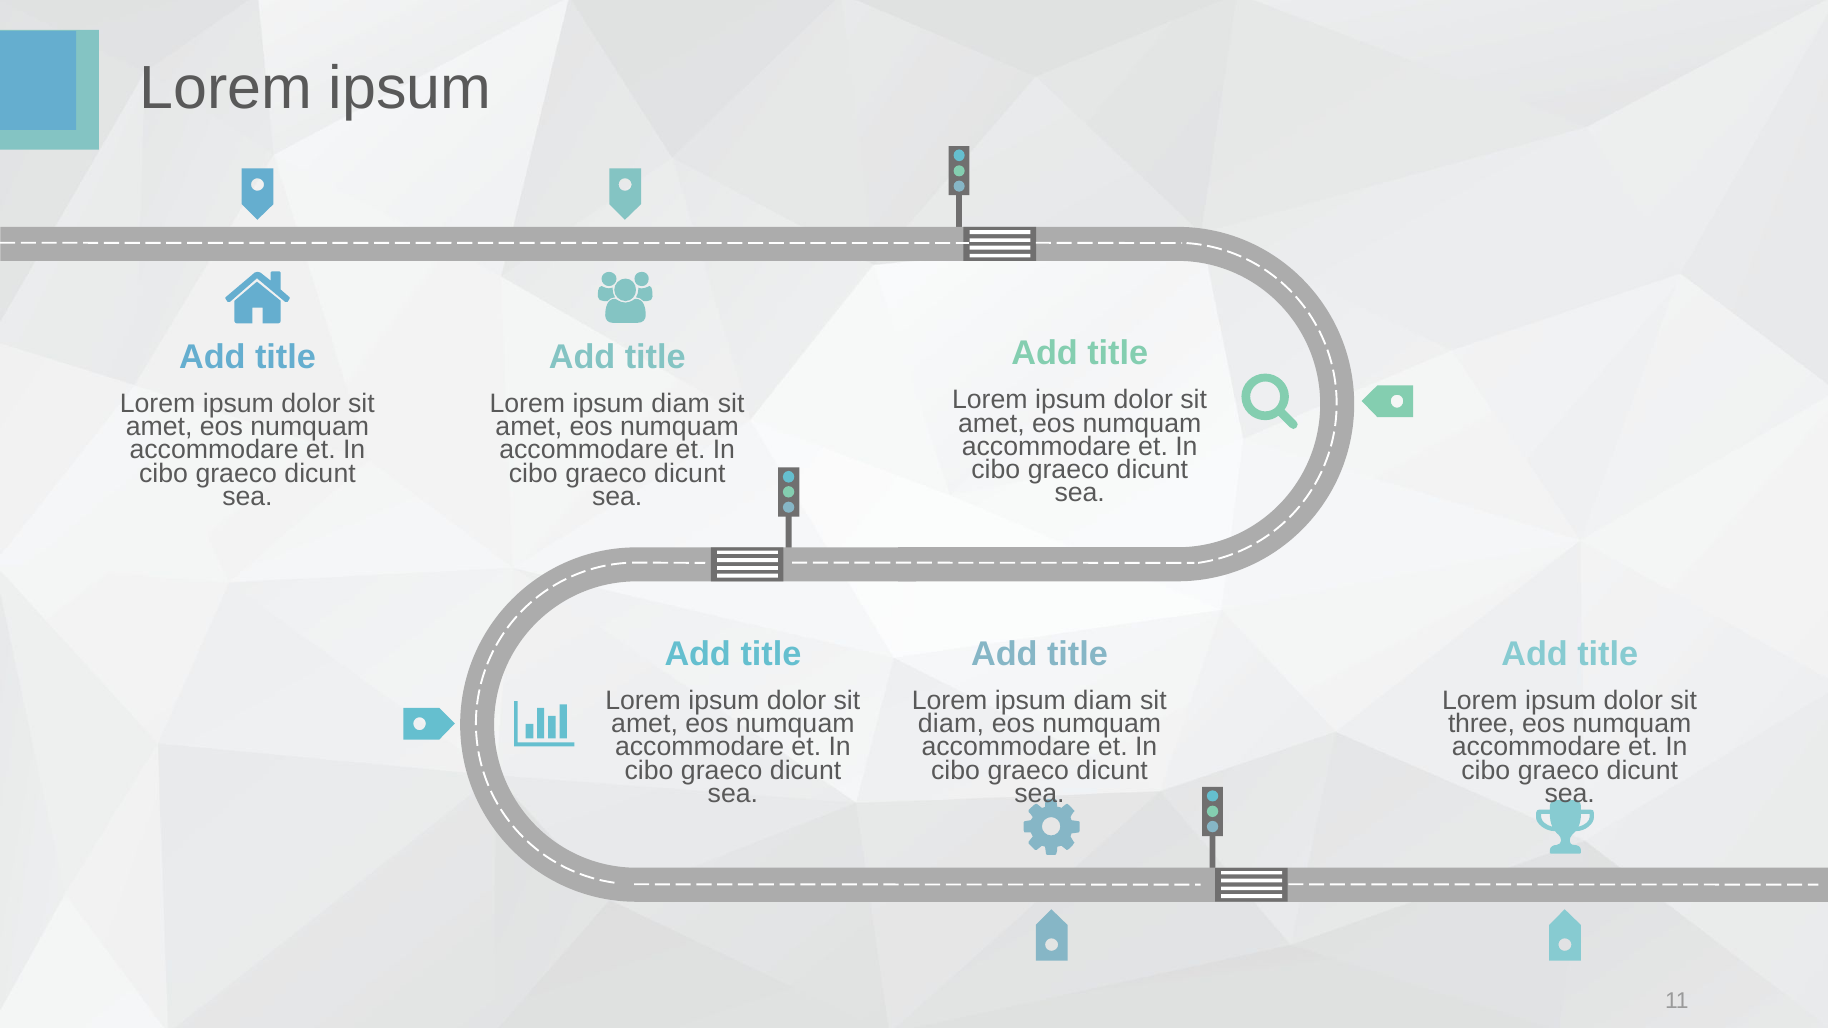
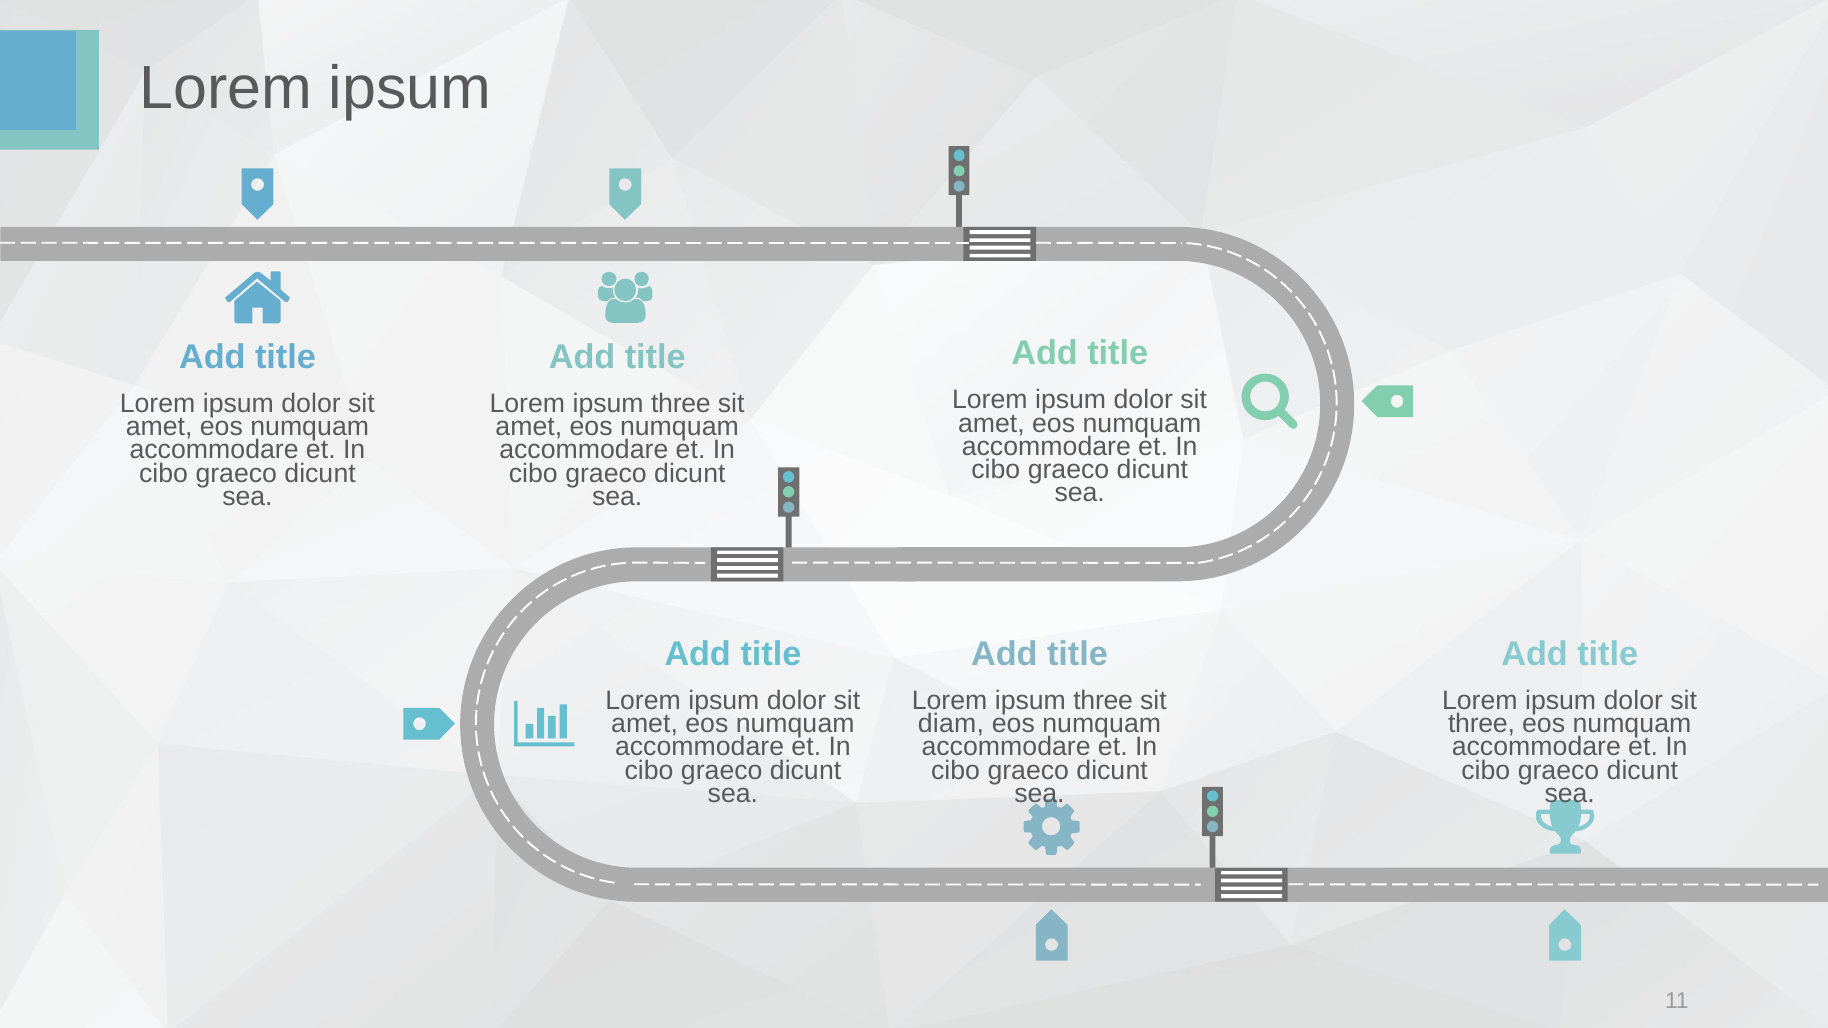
diam: diam -> three (681, 404)
diam: diam -> three (1103, 701)
